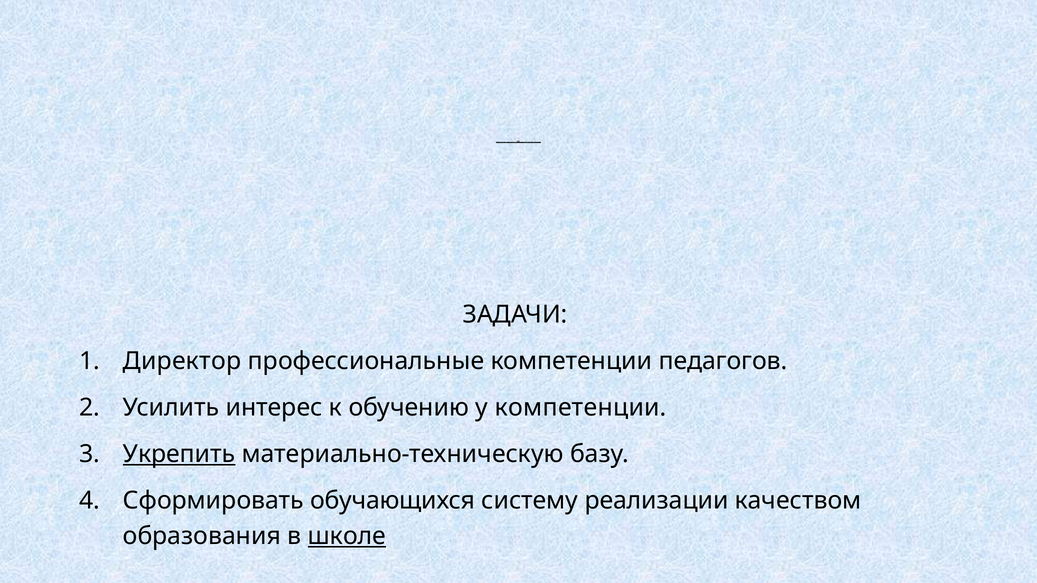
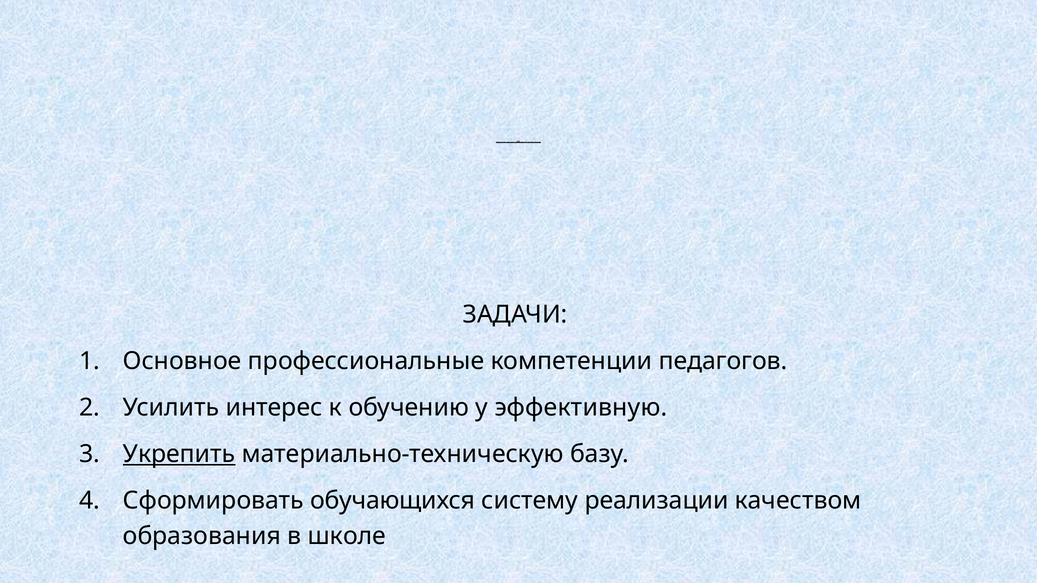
Директор: Директор -> Основное (182, 361)
у компетенции: компетенции -> эффективную (581, 408)
школе underline: present -> none (347, 536)
